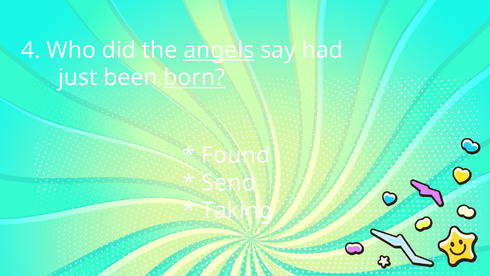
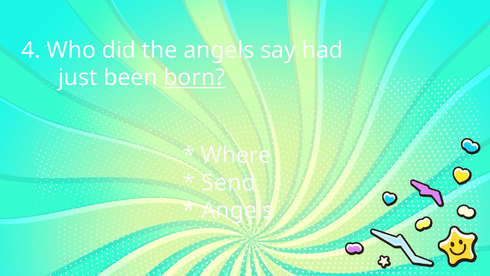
angels underline: present -> none (219, 50)
Found: Found -> Where (236, 155)
Taking: Taking -> Angels (237, 210)
